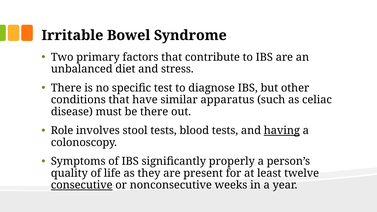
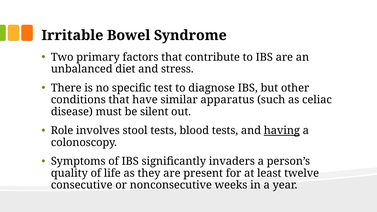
be there: there -> silent (154, 112)
properly: properly -> invaders (232, 161)
consecutive underline: present -> none (82, 185)
